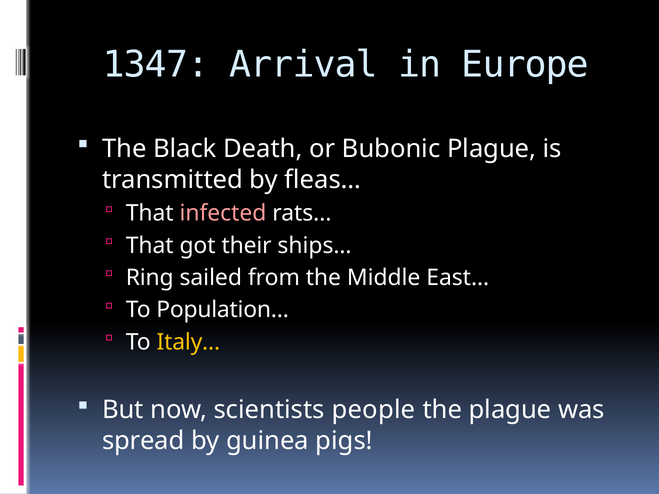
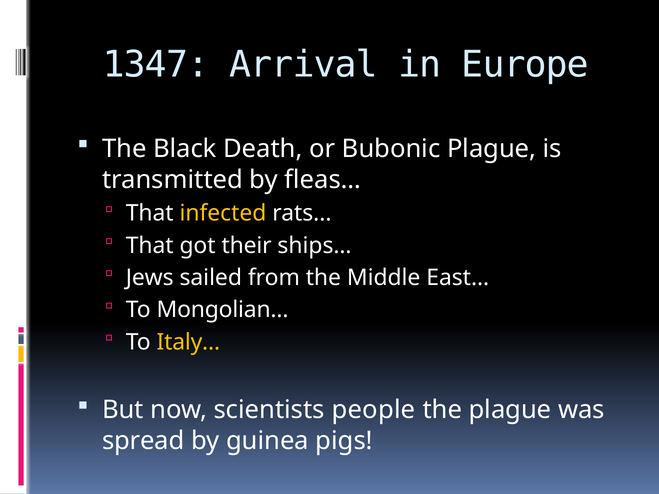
infected colour: pink -> yellow (223, 213)
Ring: Ring -> Jews (150, 278)
Population…: Population… -> Mongolian… (223, 310)
